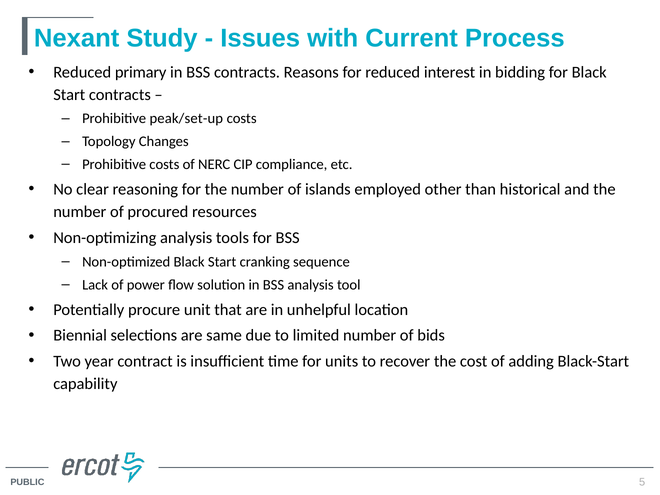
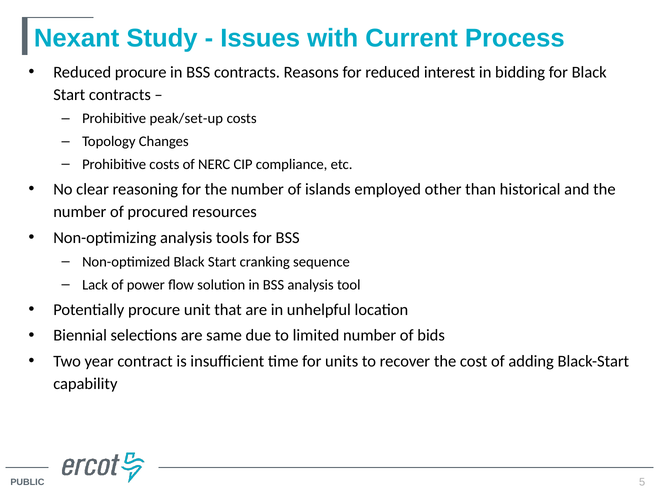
Reduced primary: primary -> procure (141, 72)
